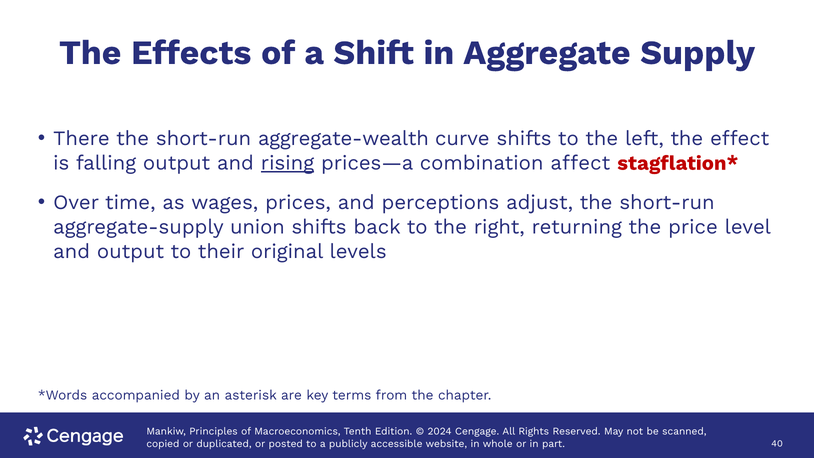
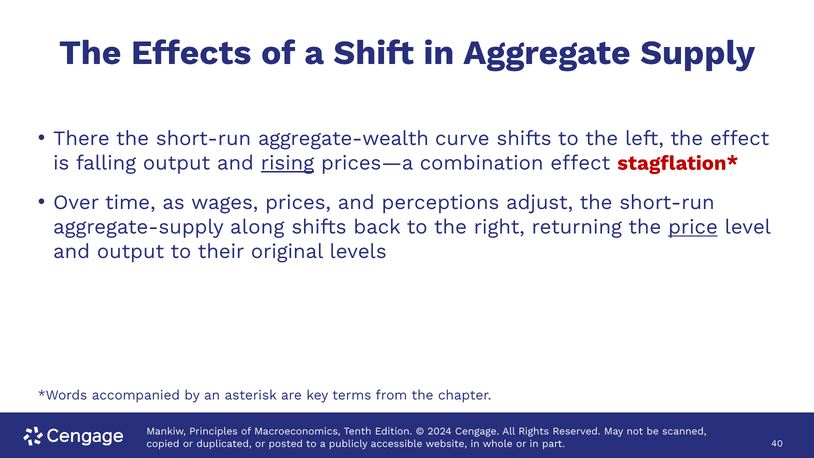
combination affect: affect -> effect (580, 163)
union: union -> along (257, 227)
price underline: none -> present (693, 227)
